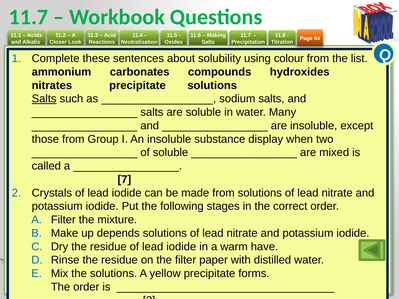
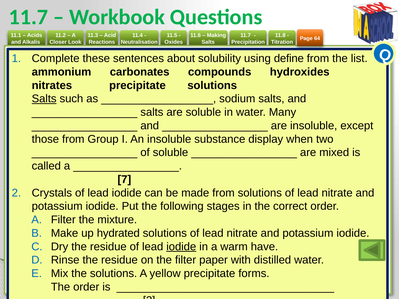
colour: colour -> define (289, 59)
depends: depends -> hydrated (118, 233)
iodide underline: none -> present (181, 247)
